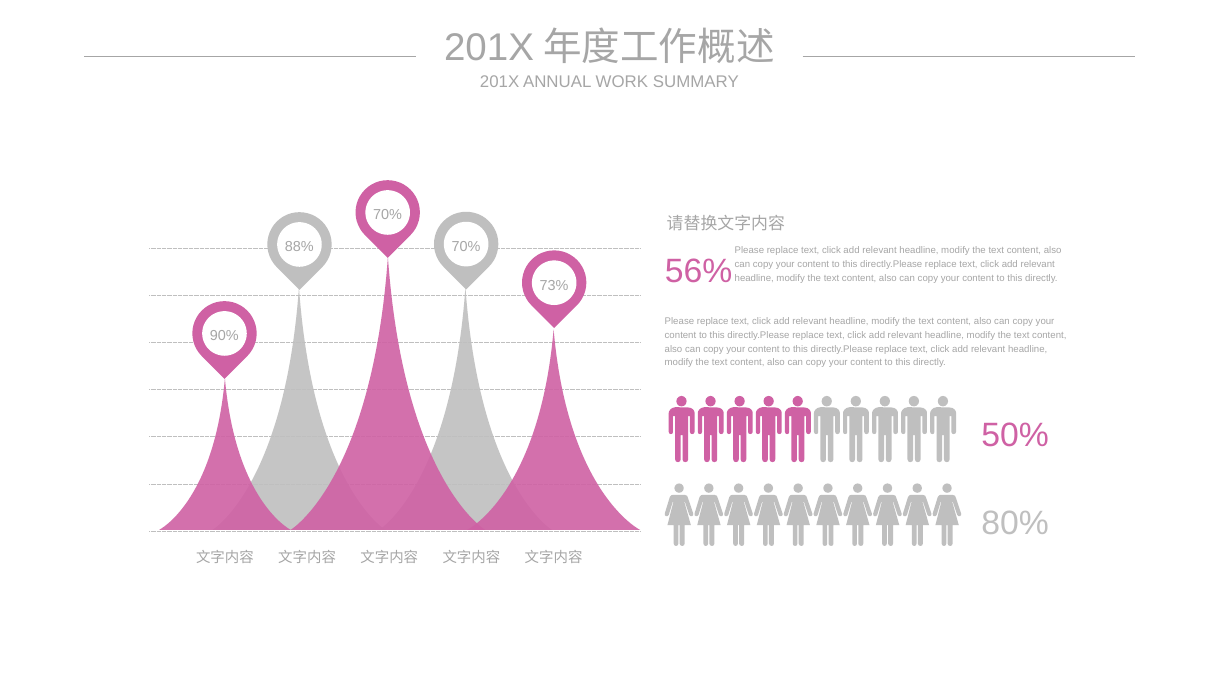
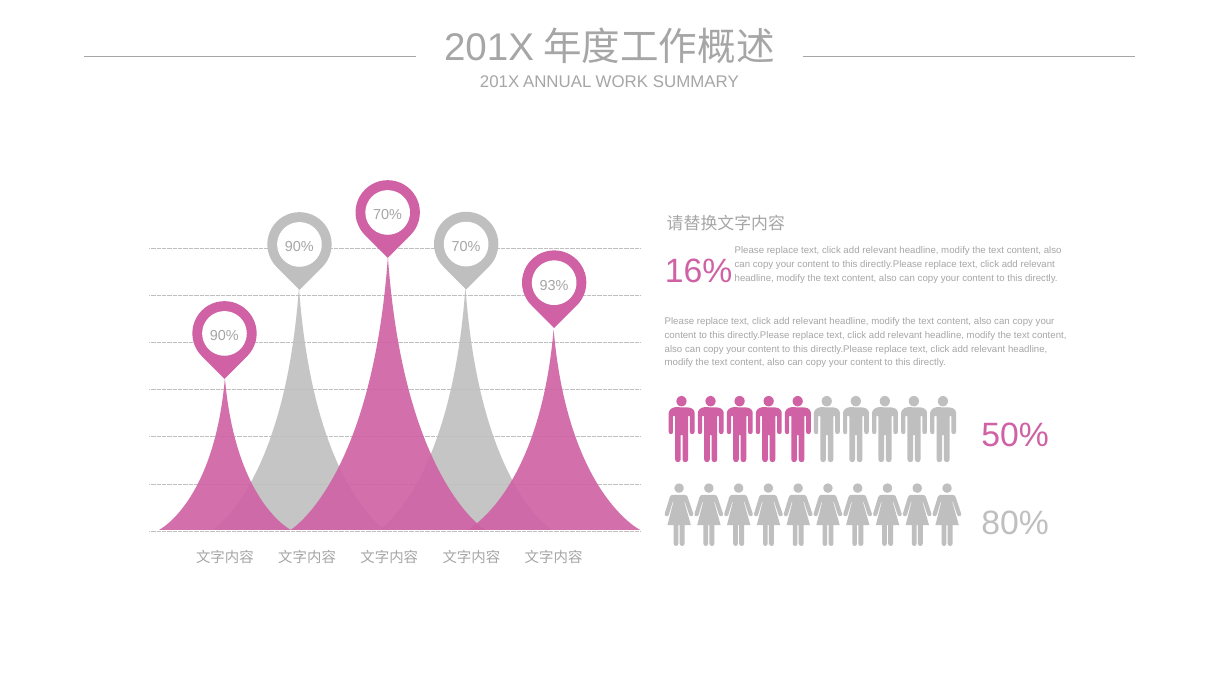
88%: 88% -> 90% (299, 247)
56%: 56% -> 16% (699, 271)
73%: 73% -> 93% (554, 285)
